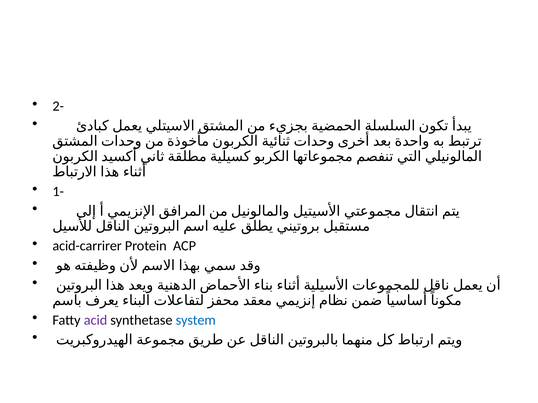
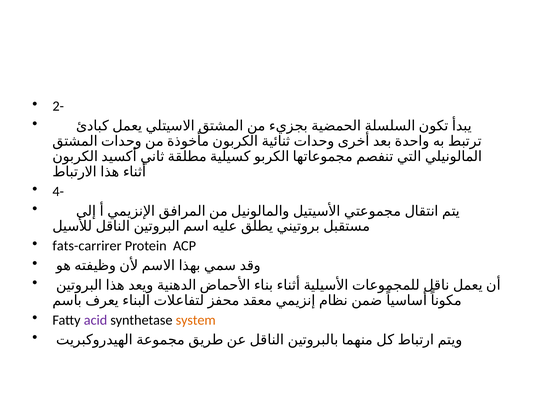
1-: 1- -> 4- (58, 192)
acid-carrirer: acid-carrirer -> fats-carrirer (87, 246)
system colour: blue -> orange (196, 320)
